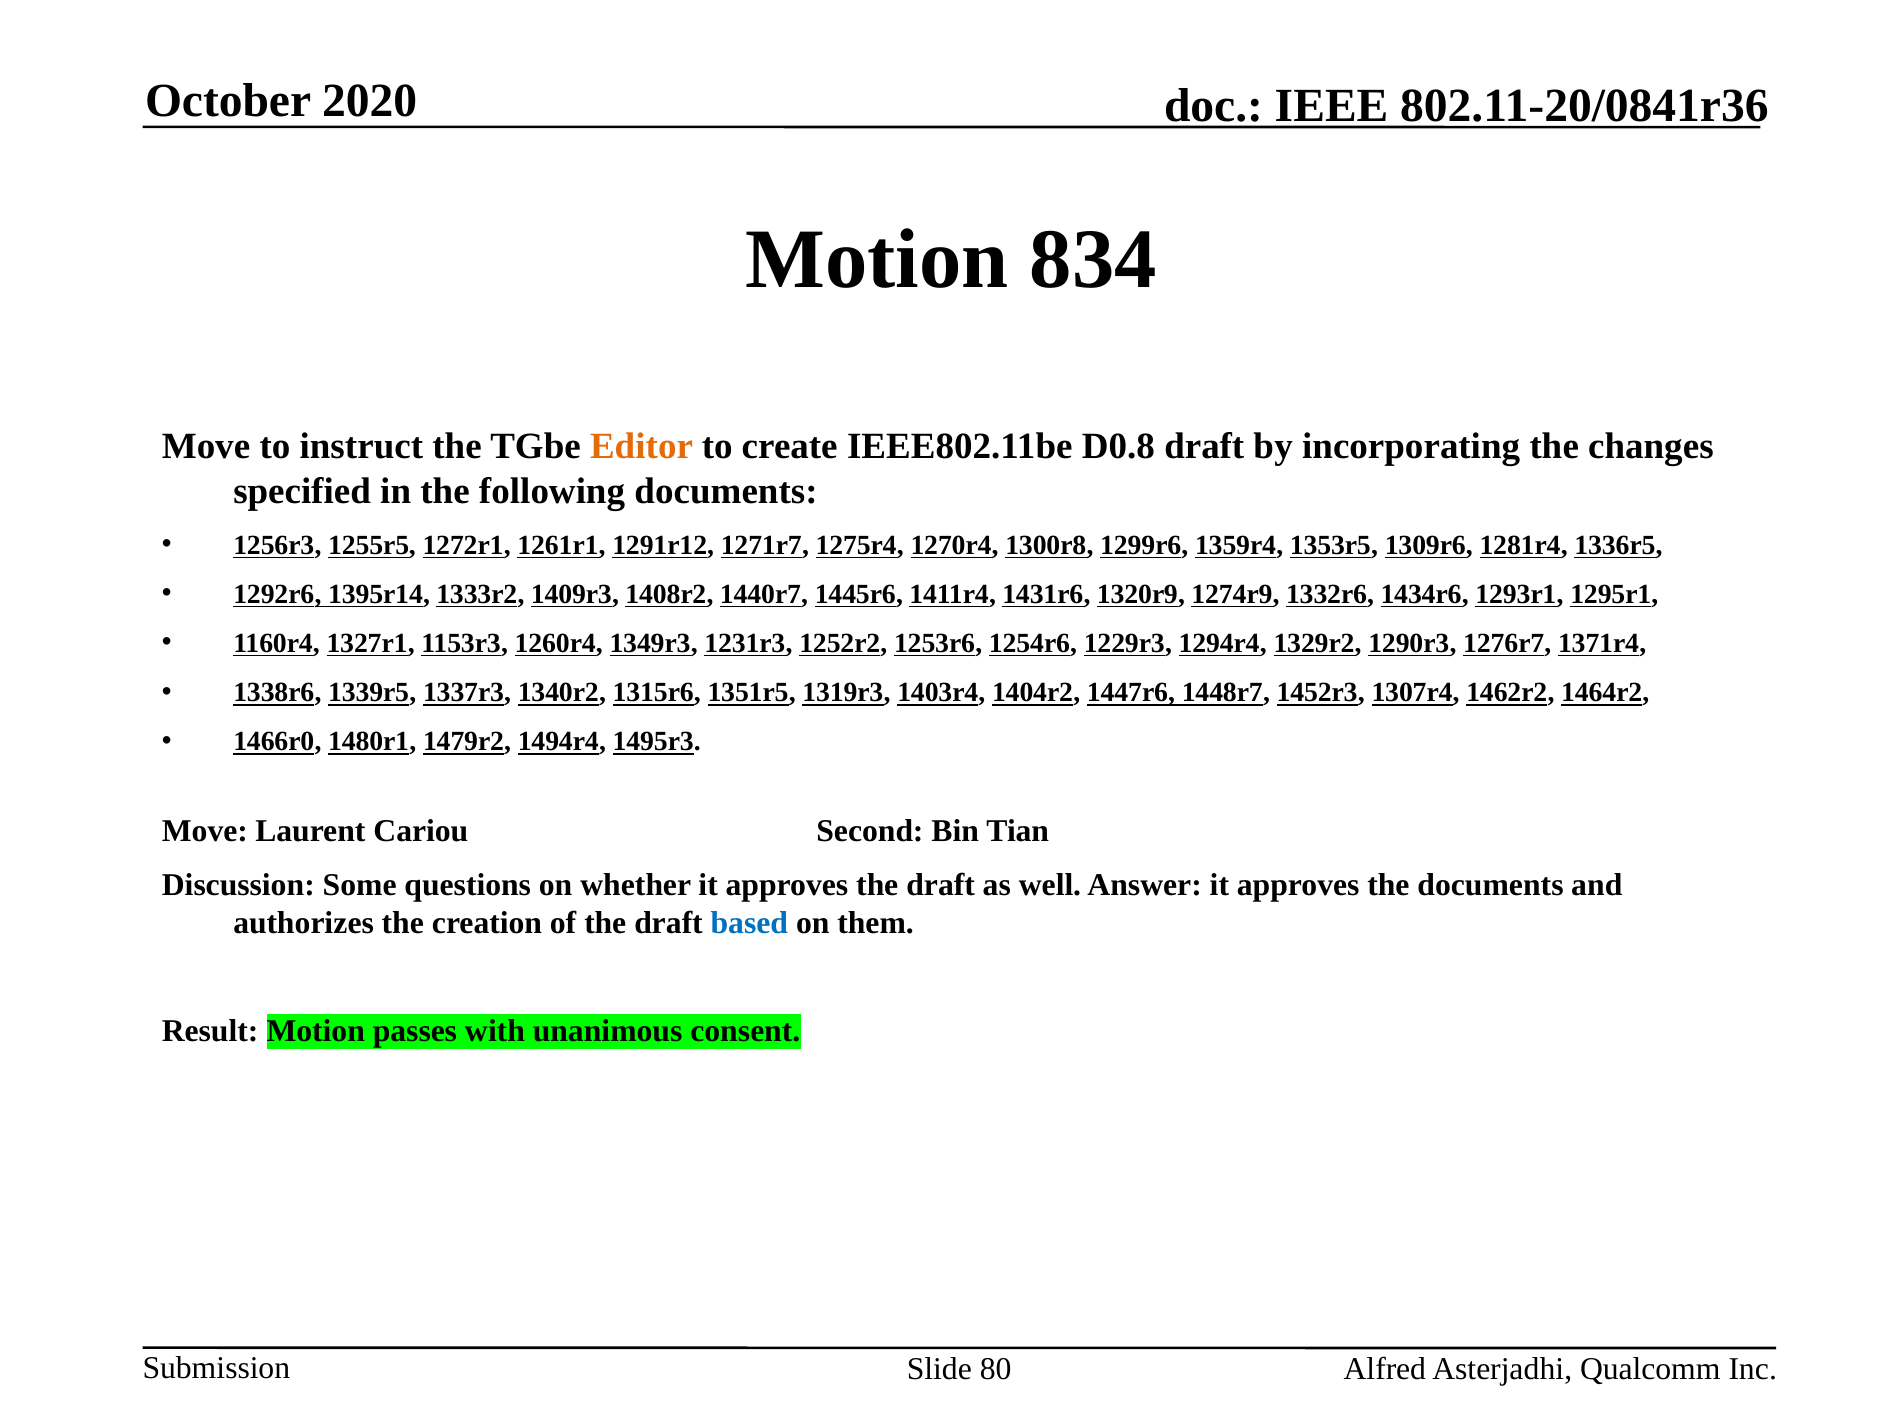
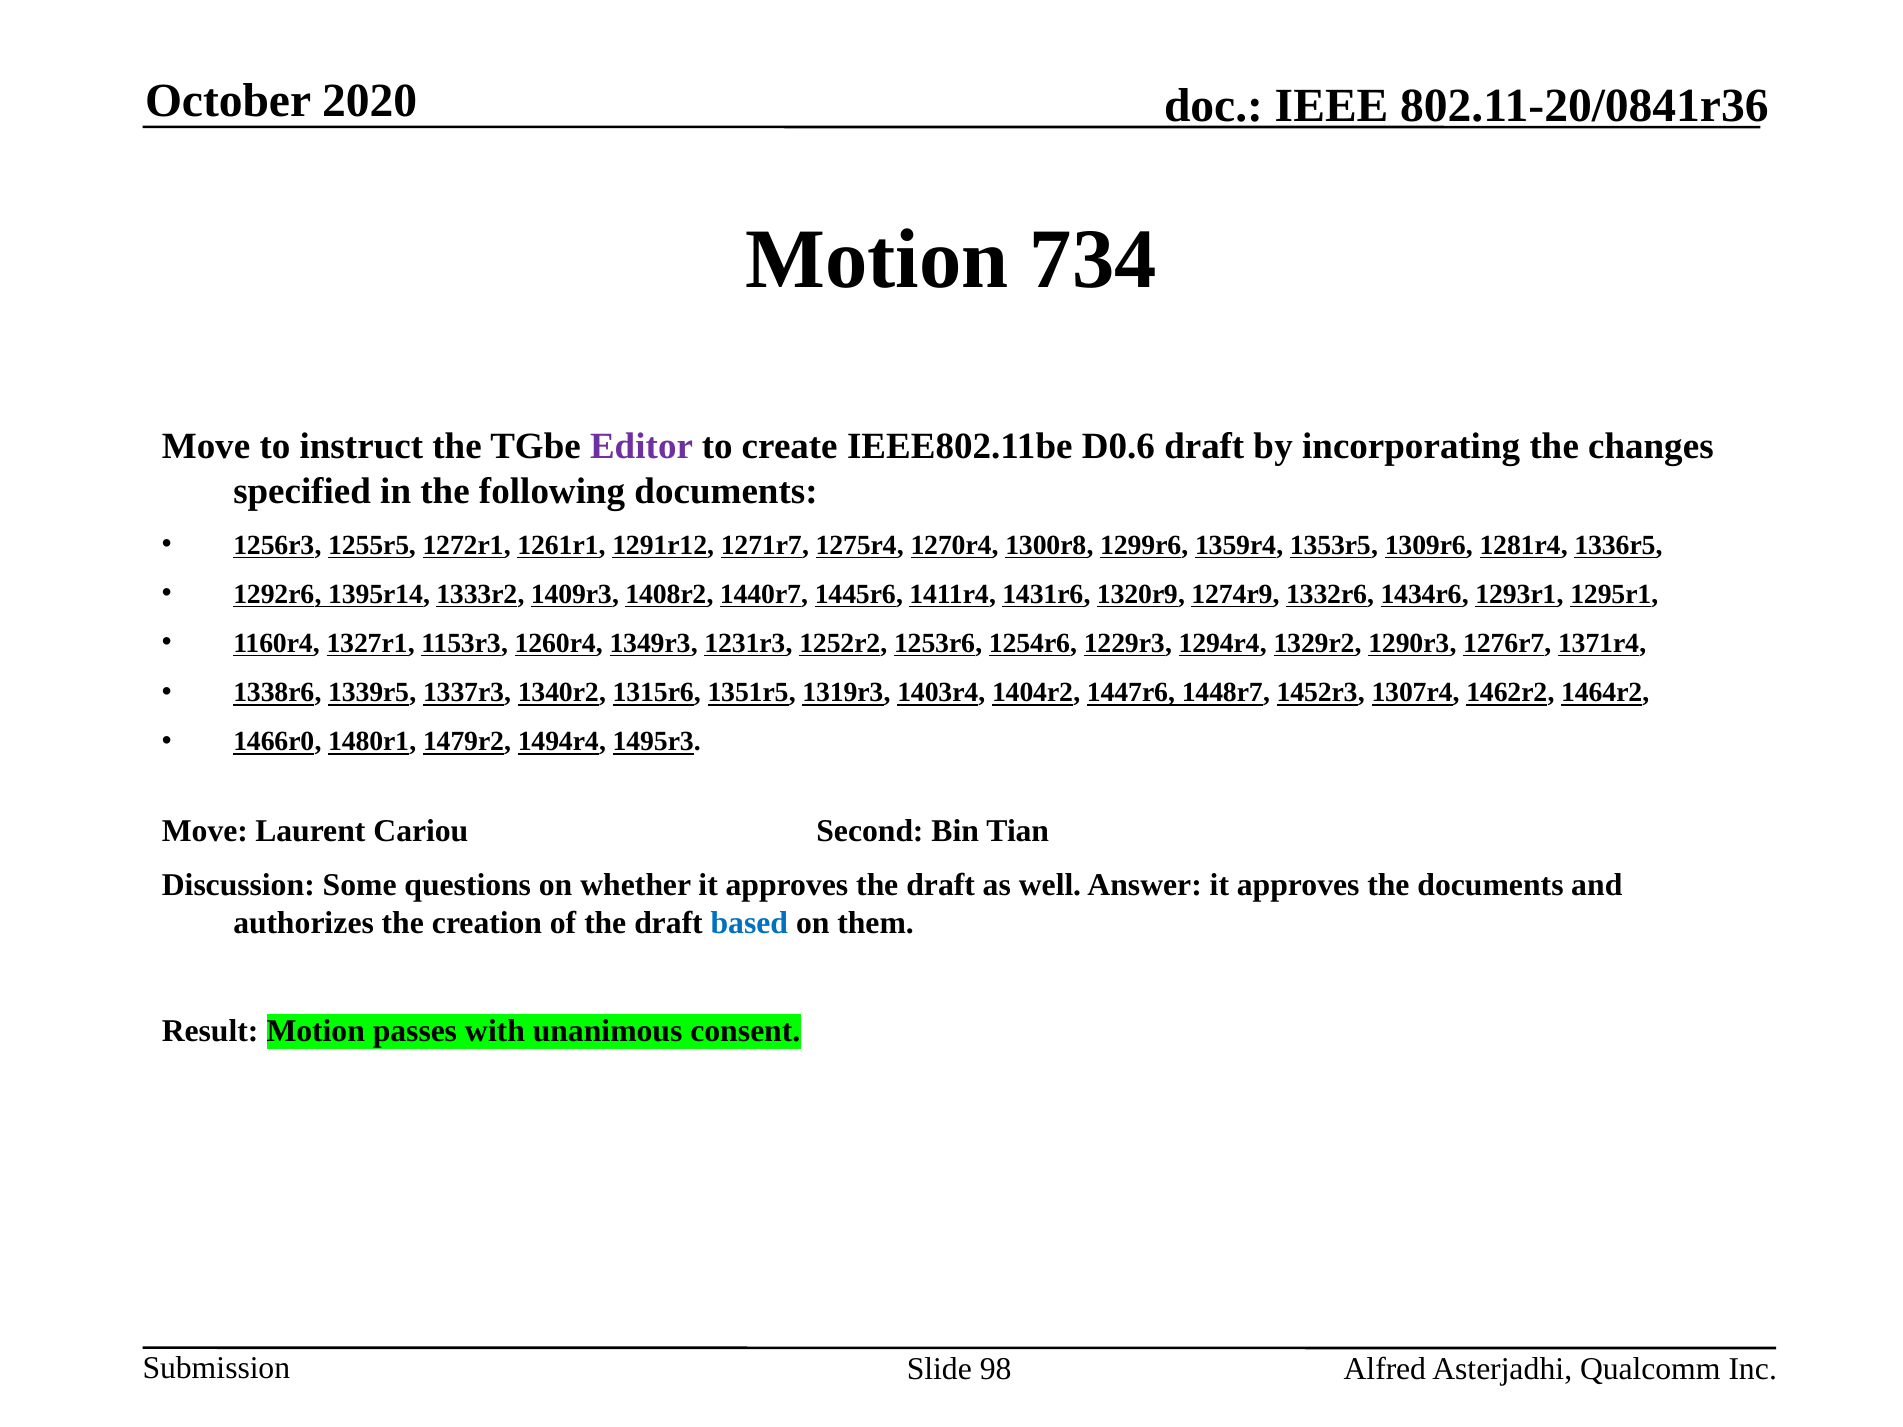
834: 834 -> 734 (1093, 259)
Editor colour: orange -> purple (642, 447)
D0.8: D0.8 -> D0.6 (1118, 447)
80: 80 -> 98 (996, 1369)
